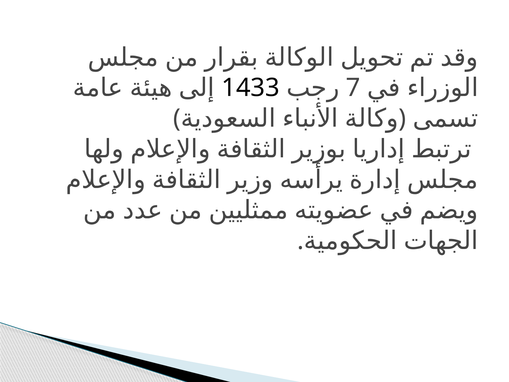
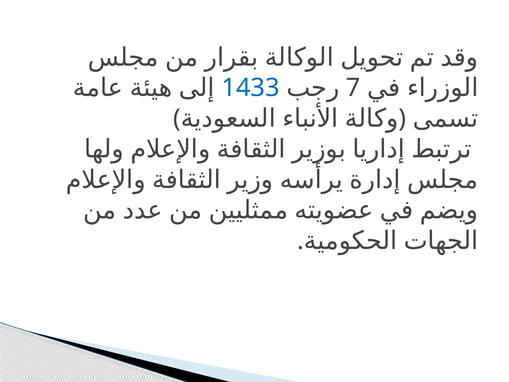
1433 colour: black -> blue (251, 88)
